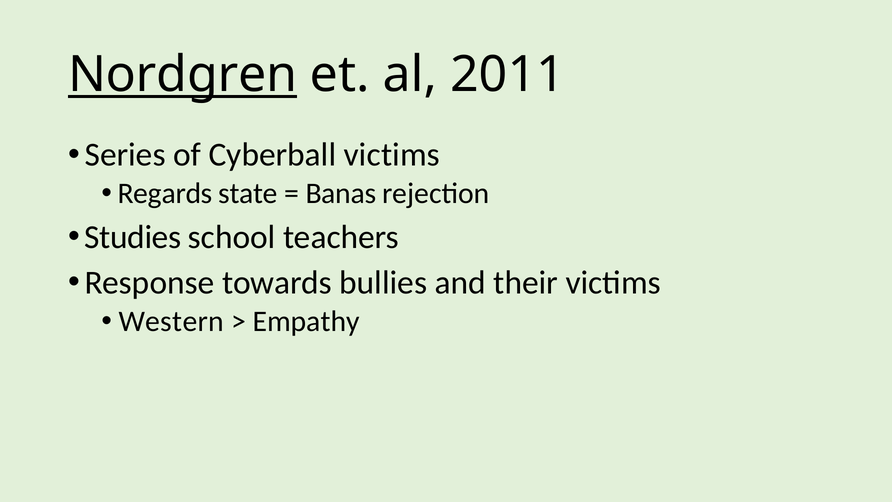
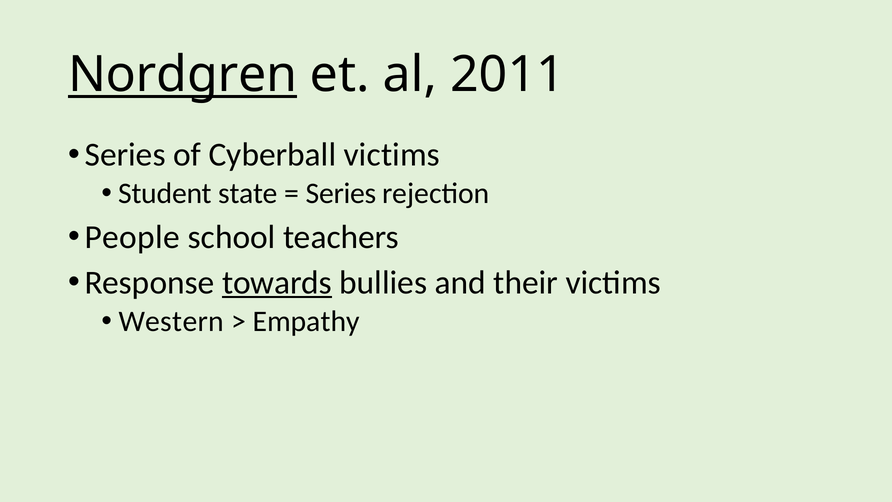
Regards: Regards -> Student (165, 194)
Banas: Banas -> Series (341, 194)
Studies: Studies -> People (132, 237)
towards underline: none -> present (277, 282)
